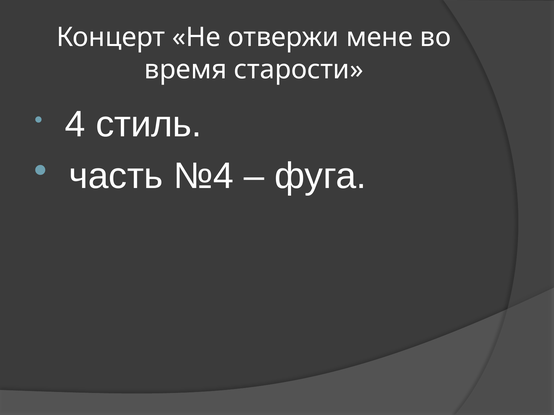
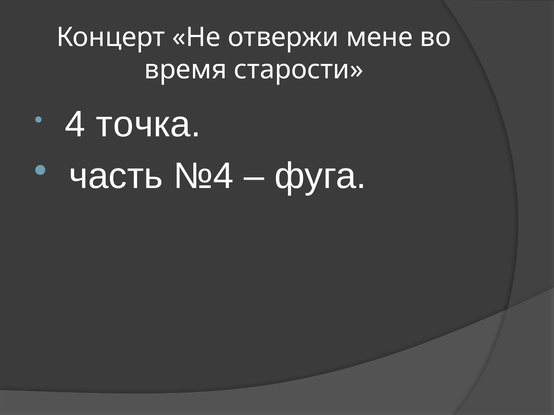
стиль: стиль -> точка (149, 124)
